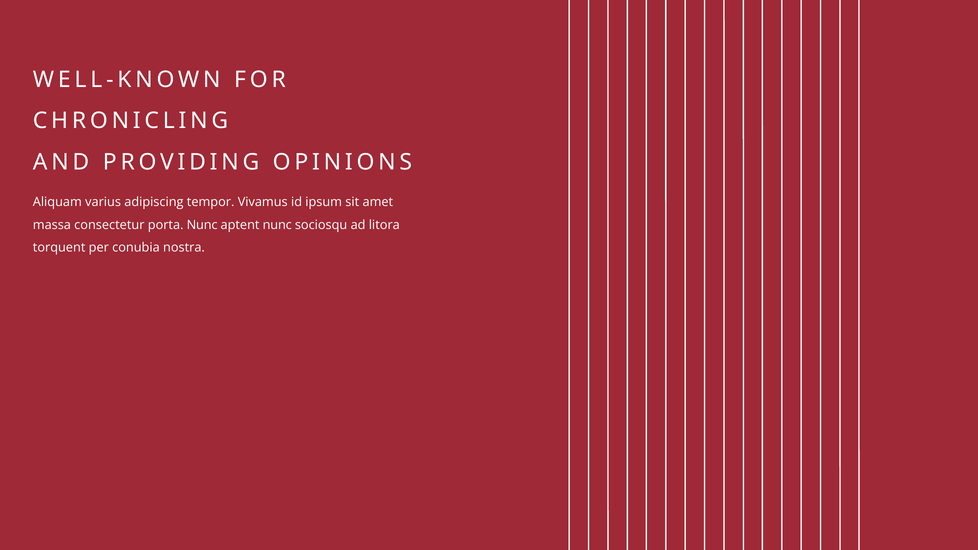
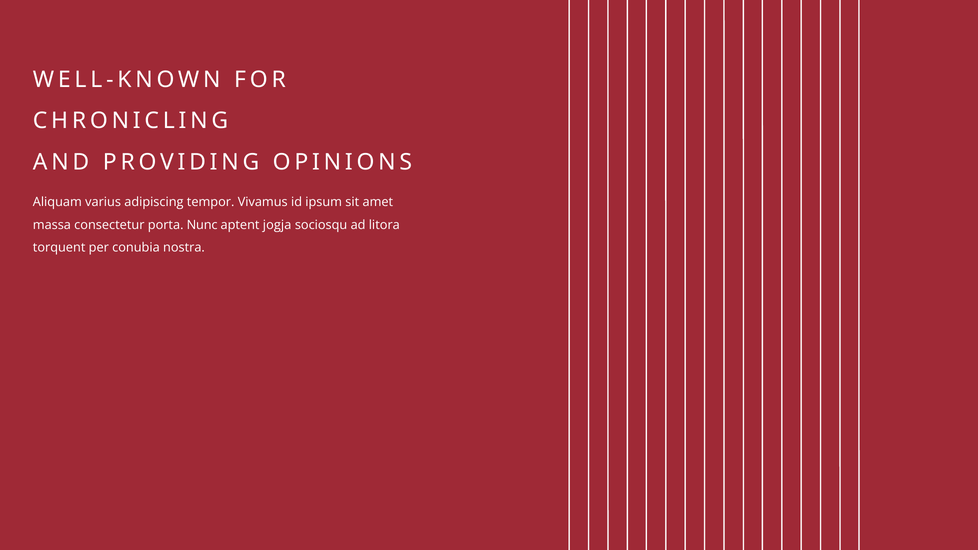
aptent nunc: nunc -> jogja (277, 225)
